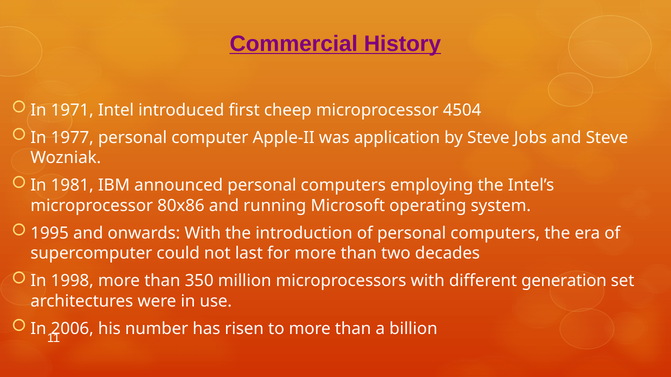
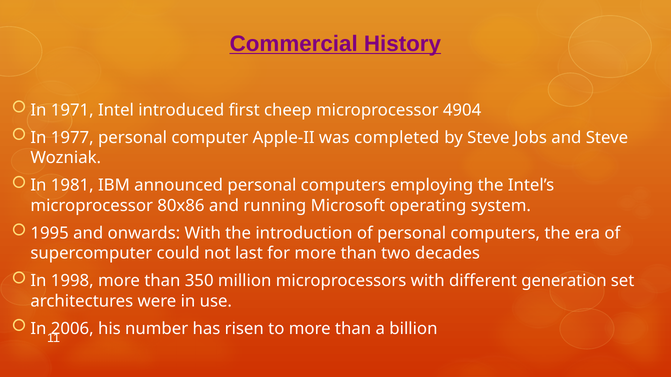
4504: 4504 -> 4904 (462, 110)
application: application -> completed (397, 138)
